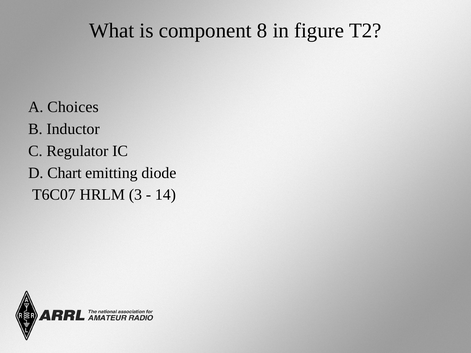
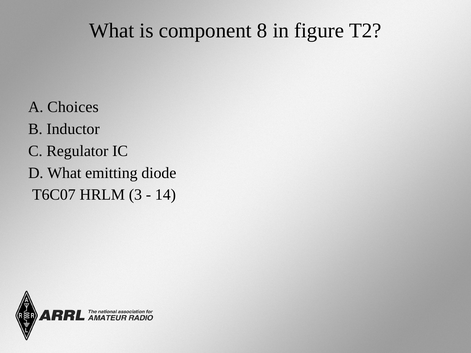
D Chart: Chart -> What (64, 173)
